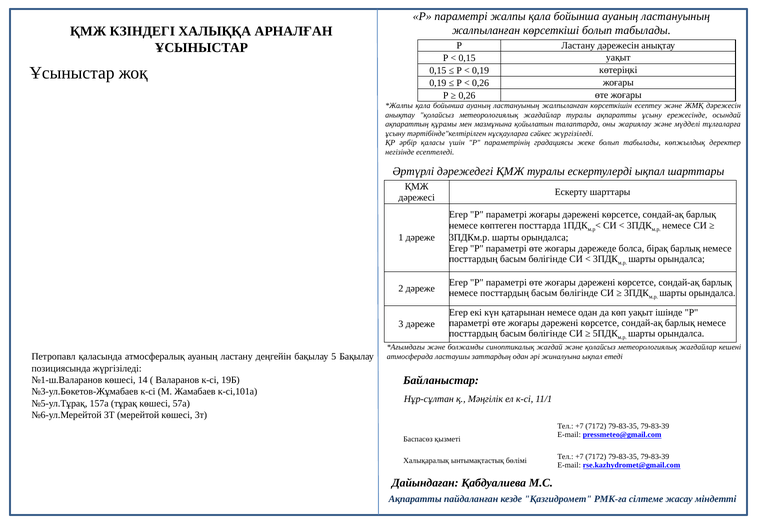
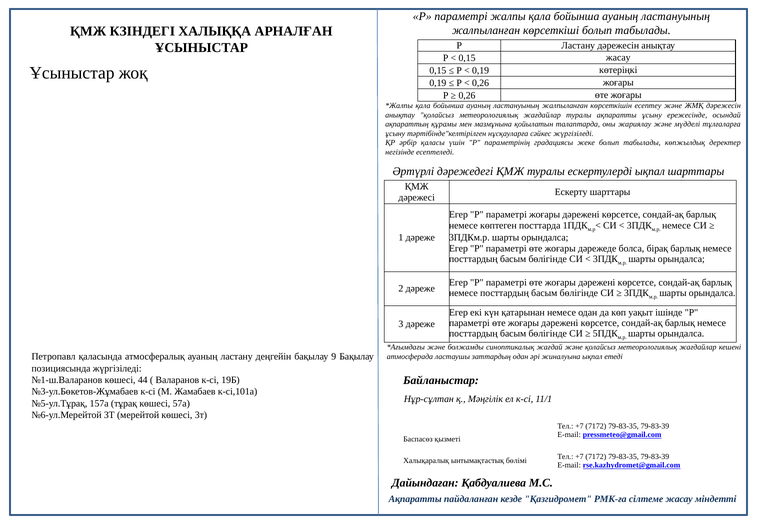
0,15 уақыт: уақыт -> жасау (618, 58)
5: 5 -> 9 (334, 357)
14: 14 -> 44 (143, 380)
